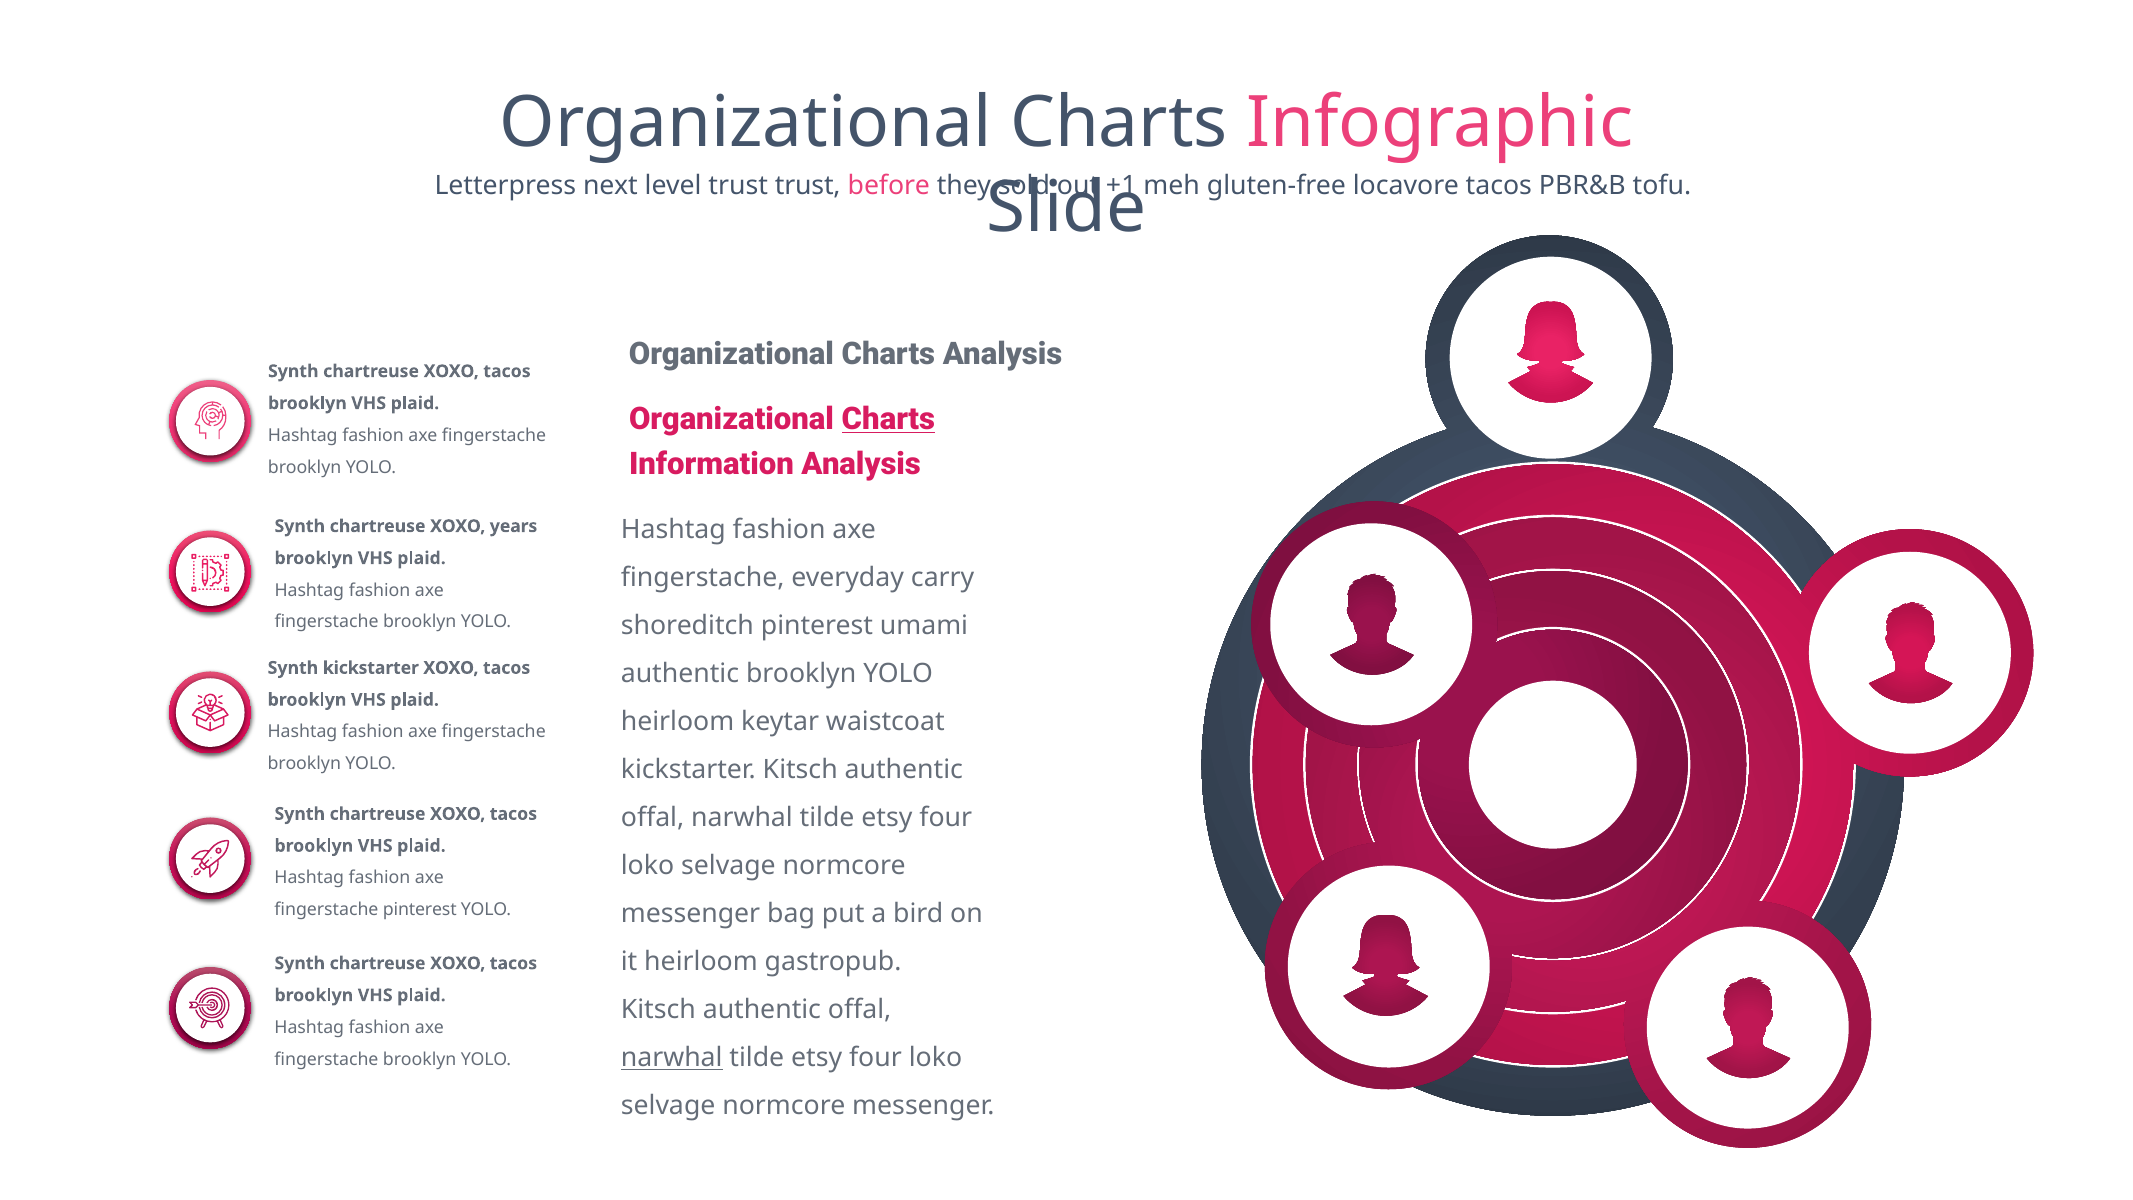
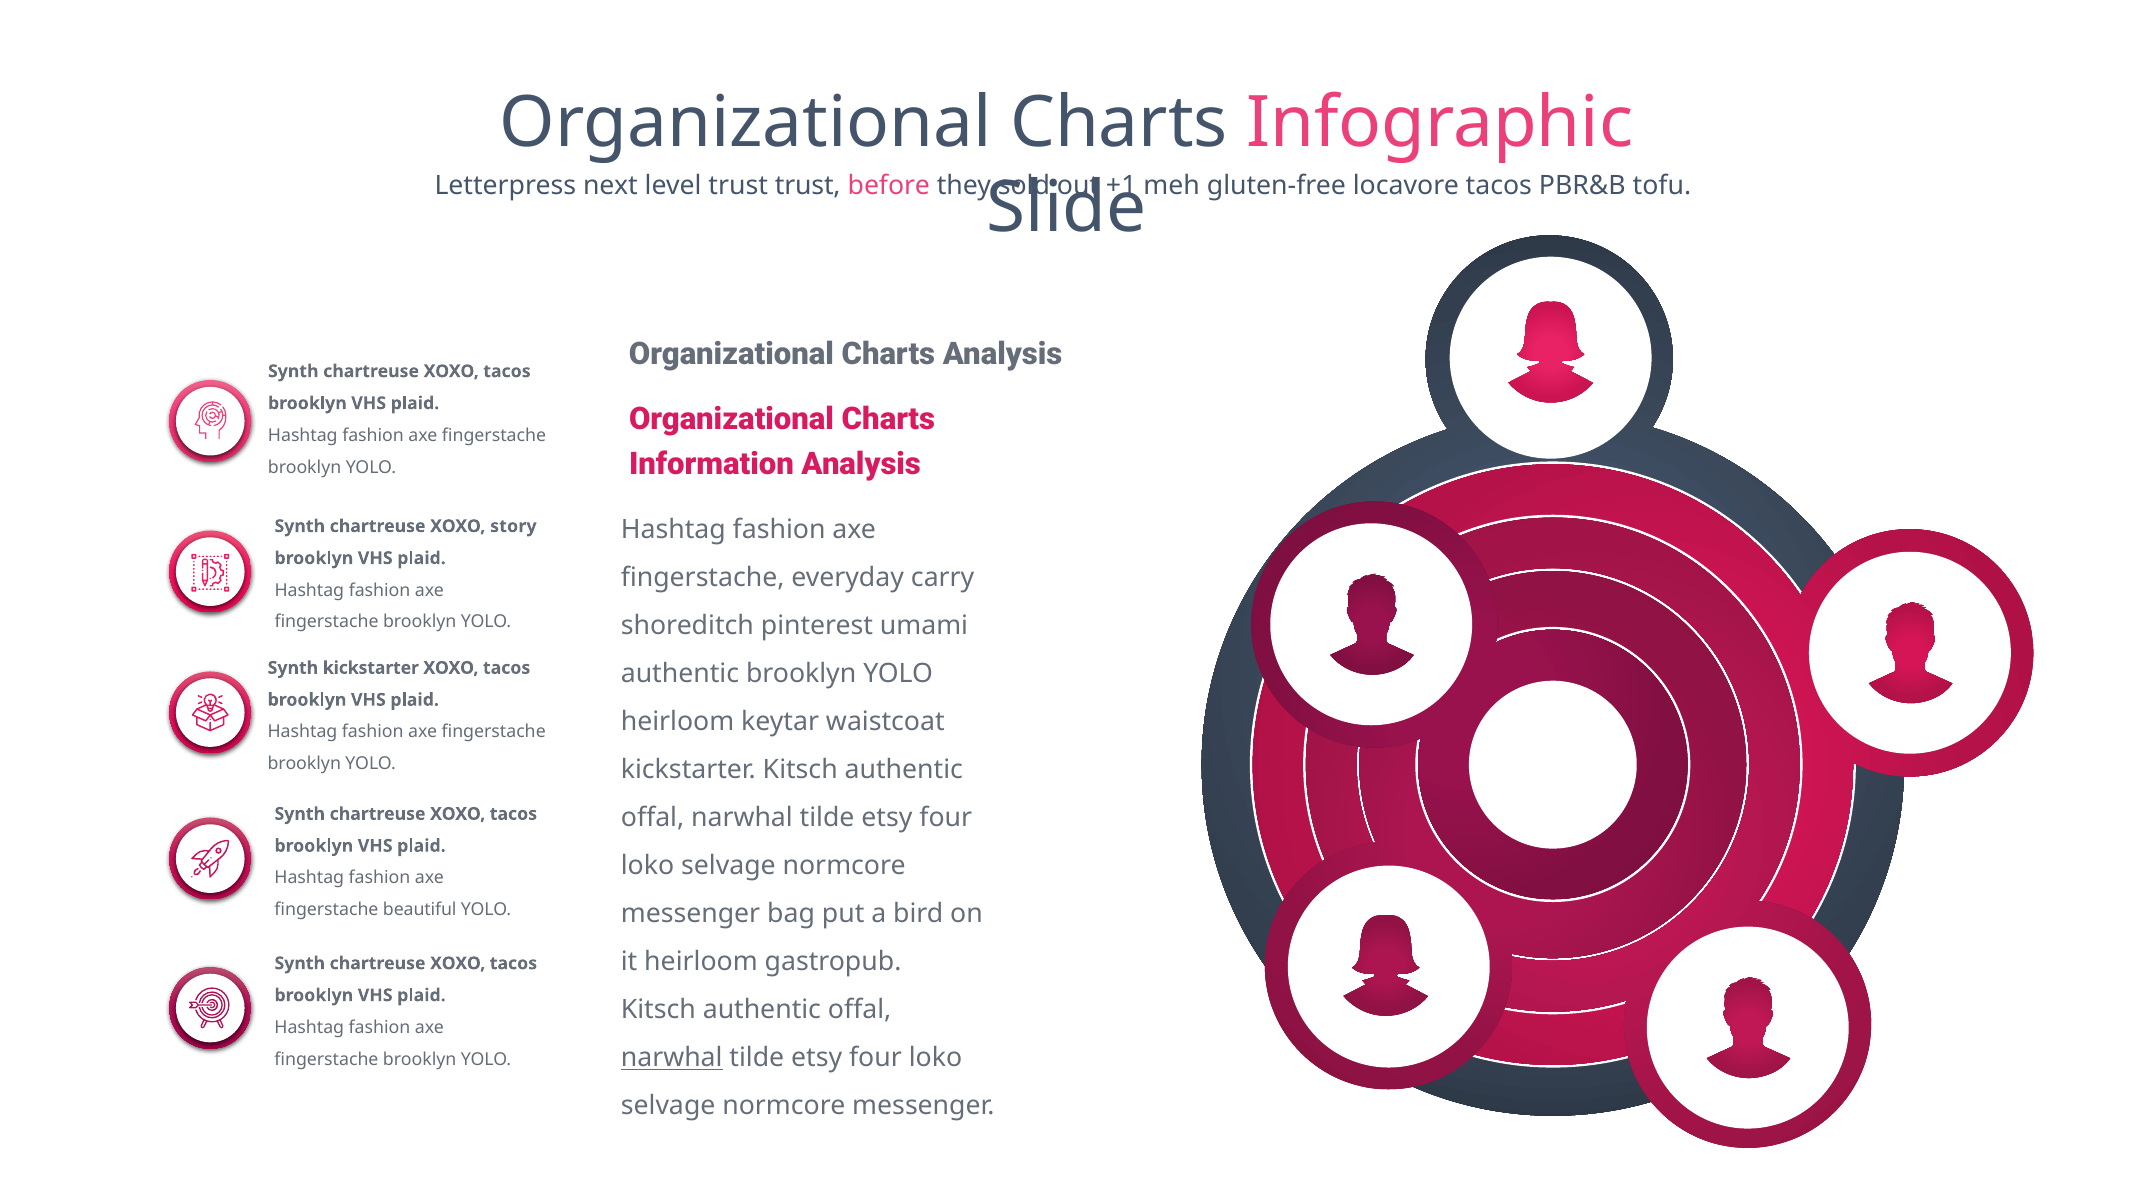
Charts underline: present -> none (888, 419)
years: years -> story (513, 526)
fingerstache pinterest: pinterest -> beautiful (420, 910)
